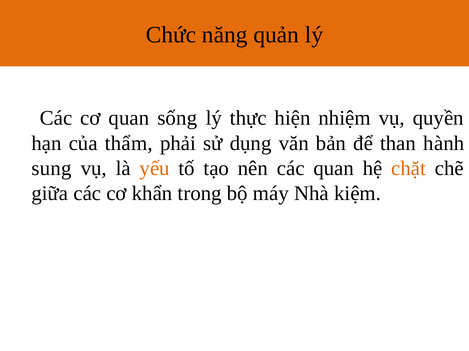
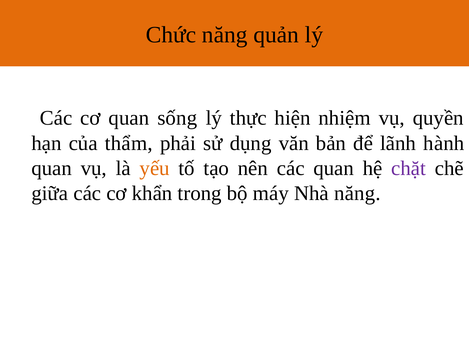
than: than -> lãnh (398, 144)
sung: sung -> quan (52, 169)
chặt colour: orange -> purple (409, 169)
Nhà kiệm: kiệm -> năng (358, 194)
